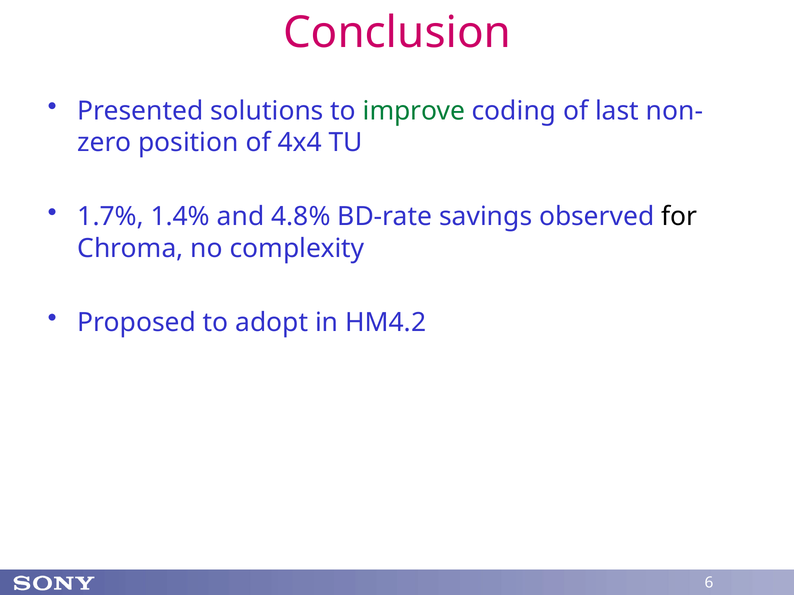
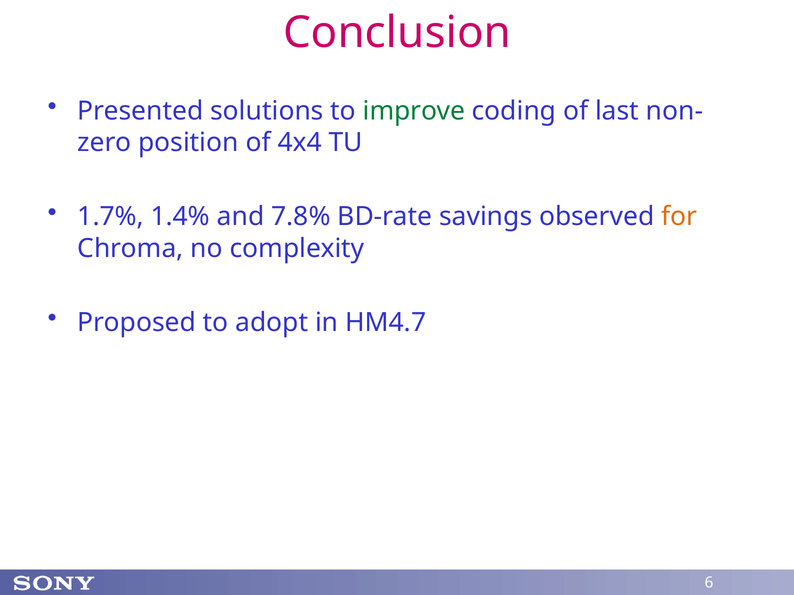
4.8%: 4.8% -> 7.8% (301, 217)
for colour: black -> orange (679, 217)
HM4.2: HM4.2 -> HM4.7 (386, 323)
